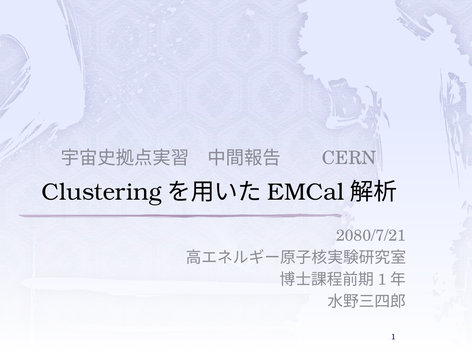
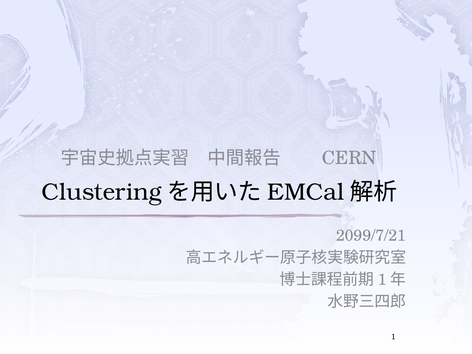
2080/7/21: 2080/7/21 -> 2099/7/21 (371, 236)
